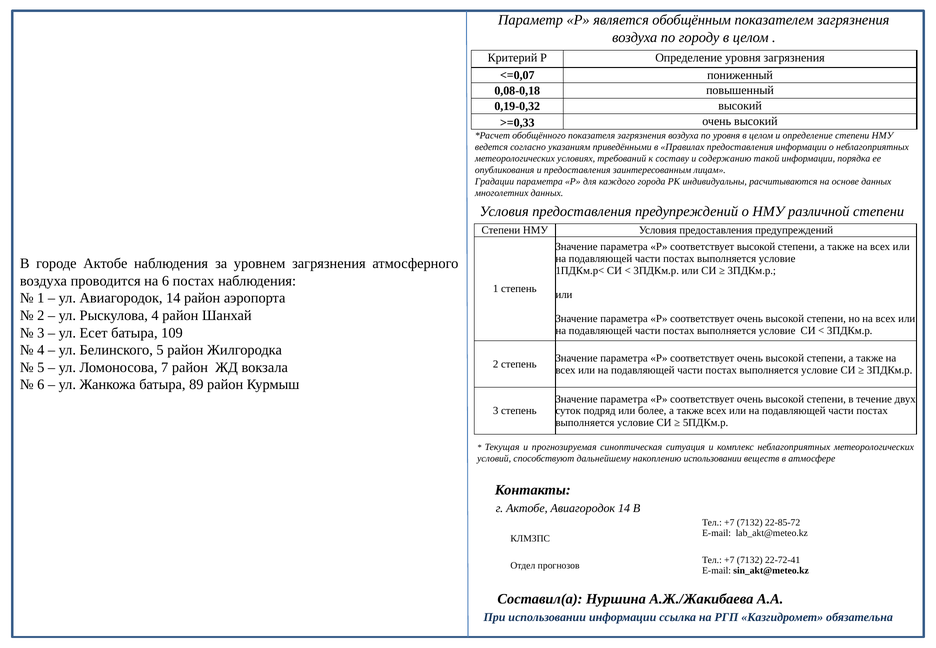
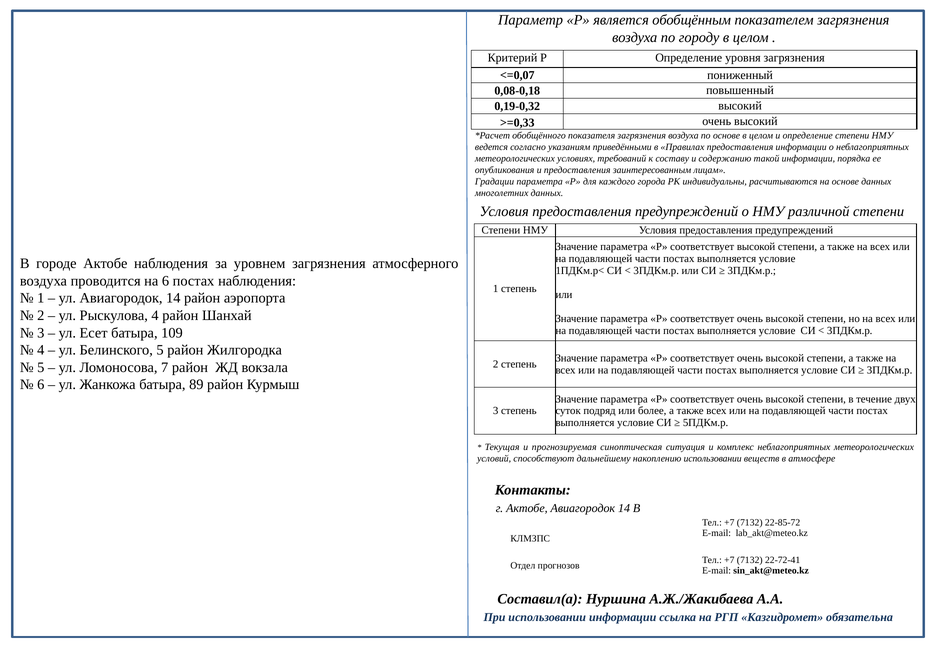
по уровня: уровня -> основе (727, 136)
